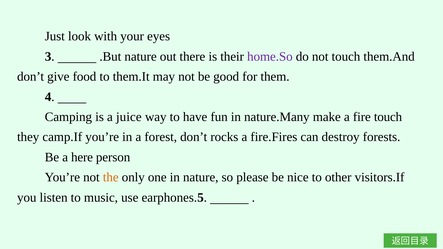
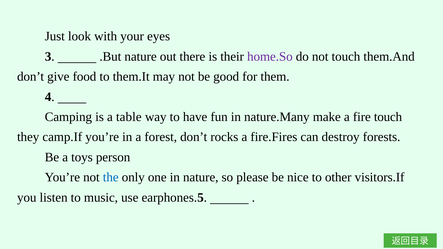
juice: juice -> table (129, 117)
here: here -> toys (82, 157)
the colour: orange -> blue (111, 177)
